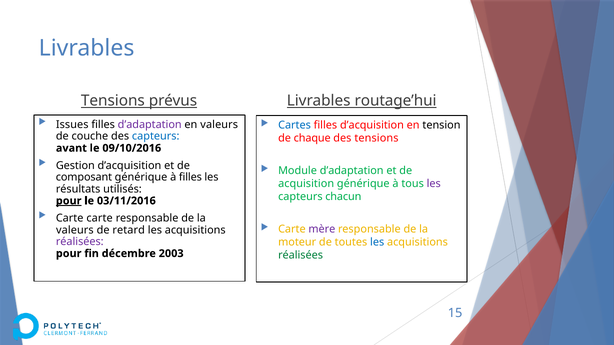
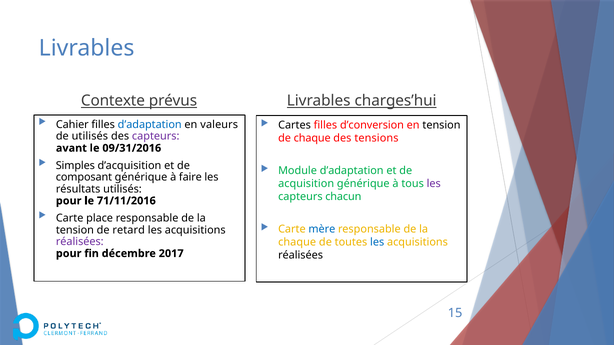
Tensions: Tensions -> Contexte (113, 101)
routage’hui: routage’hui -> charges’hui (396, 101)
Issues: Issues -> Cahier (72, 125)
d’adaptation colour: purple -> blue (150, 125)
Cartes colour: blue -> black (295, 125)
filles d’acquisition: d’acquisition -> d’conversion (372, 125)
de couche: couche -> utilisés (90, 137)
capteurs colour: blue -> purple (156, 137)
09/10/2016: 09/10/2016 -> 09/31/2016 (132, 148)
Gestion: Gestion -> Simples (75, 166)
à filles: filles -> faire (190, 178)
pour underline: present -> none (69, 201)
03/11/2016: 03/11/2016 -> 71/11/2016 (126, 201)
Carte carte: carte -> place (100, 218)
mère colour: purple -> blue (322, 229)
valeurs: valeurs -> tension (75, 230)
moteur: moteur -> chaque (297, 243)
2003: 2003 -> 2017 (171, 254)
réalisées colour: green -> black (301, 256)
